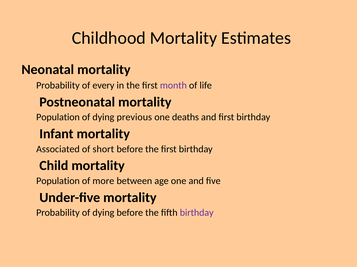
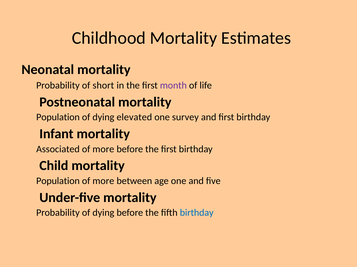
every: every -> short (103, 86)
previous: previous -> elevated (134, 118)
deaths: deaths -> survey (185, 118)
short: short -> more (103, 149)
birthday colour: purple -> blue (197, 213)
